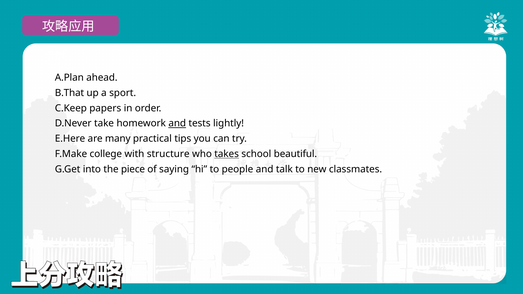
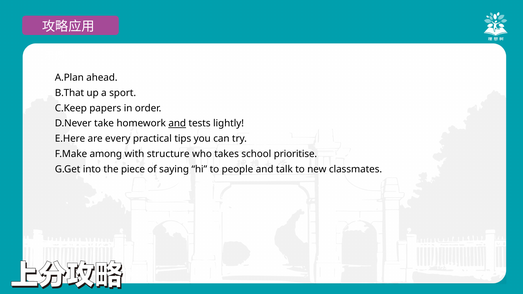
many: many -> every (118, 139)
college: college -> among (106, 154)
takes underline: present -> none (227, 154)
beautiful: beautiful -> prioritise (295, 154)
